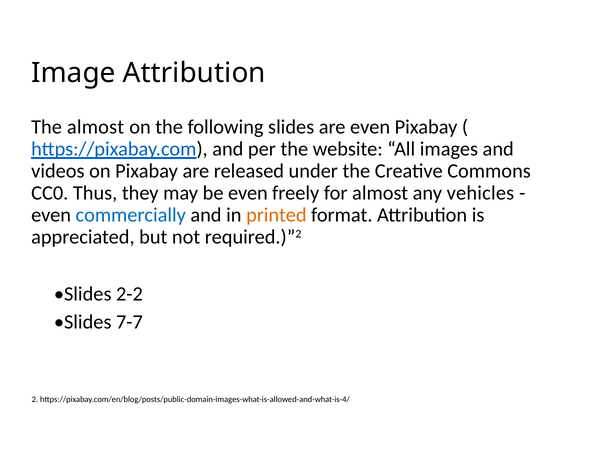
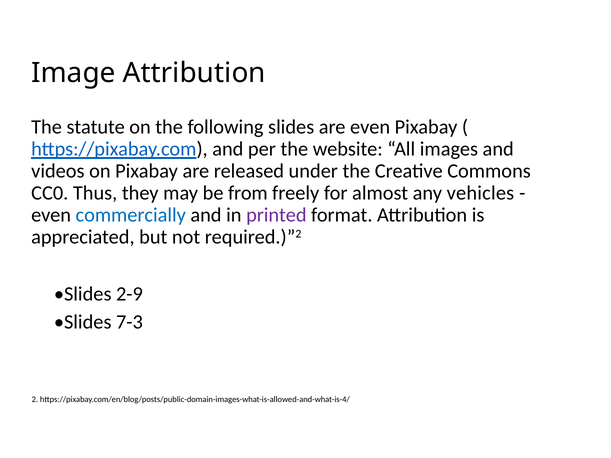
The almost: almost -> statute (96, 127)
be even: even -> from (248, 193)
printed colour: orange -> purple (276, 215)
2-2: 2-2 -> 2-9 (129, 294)
7-7: 7-7 -> 7-3 (129, 322)
